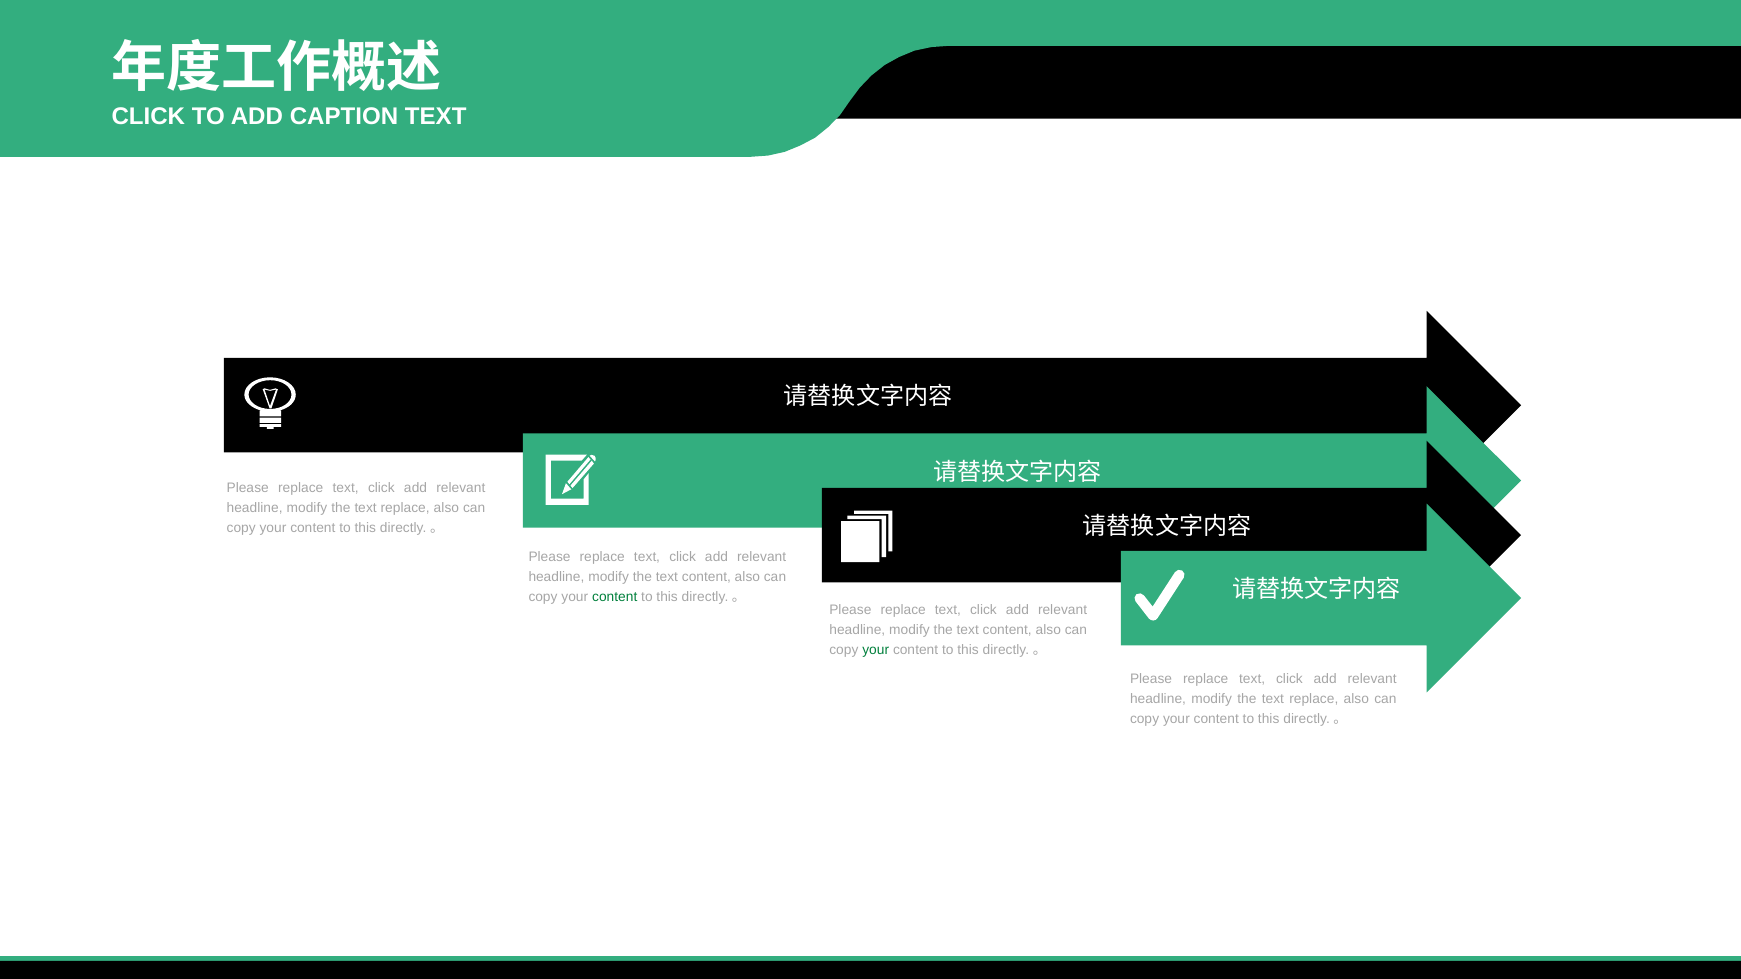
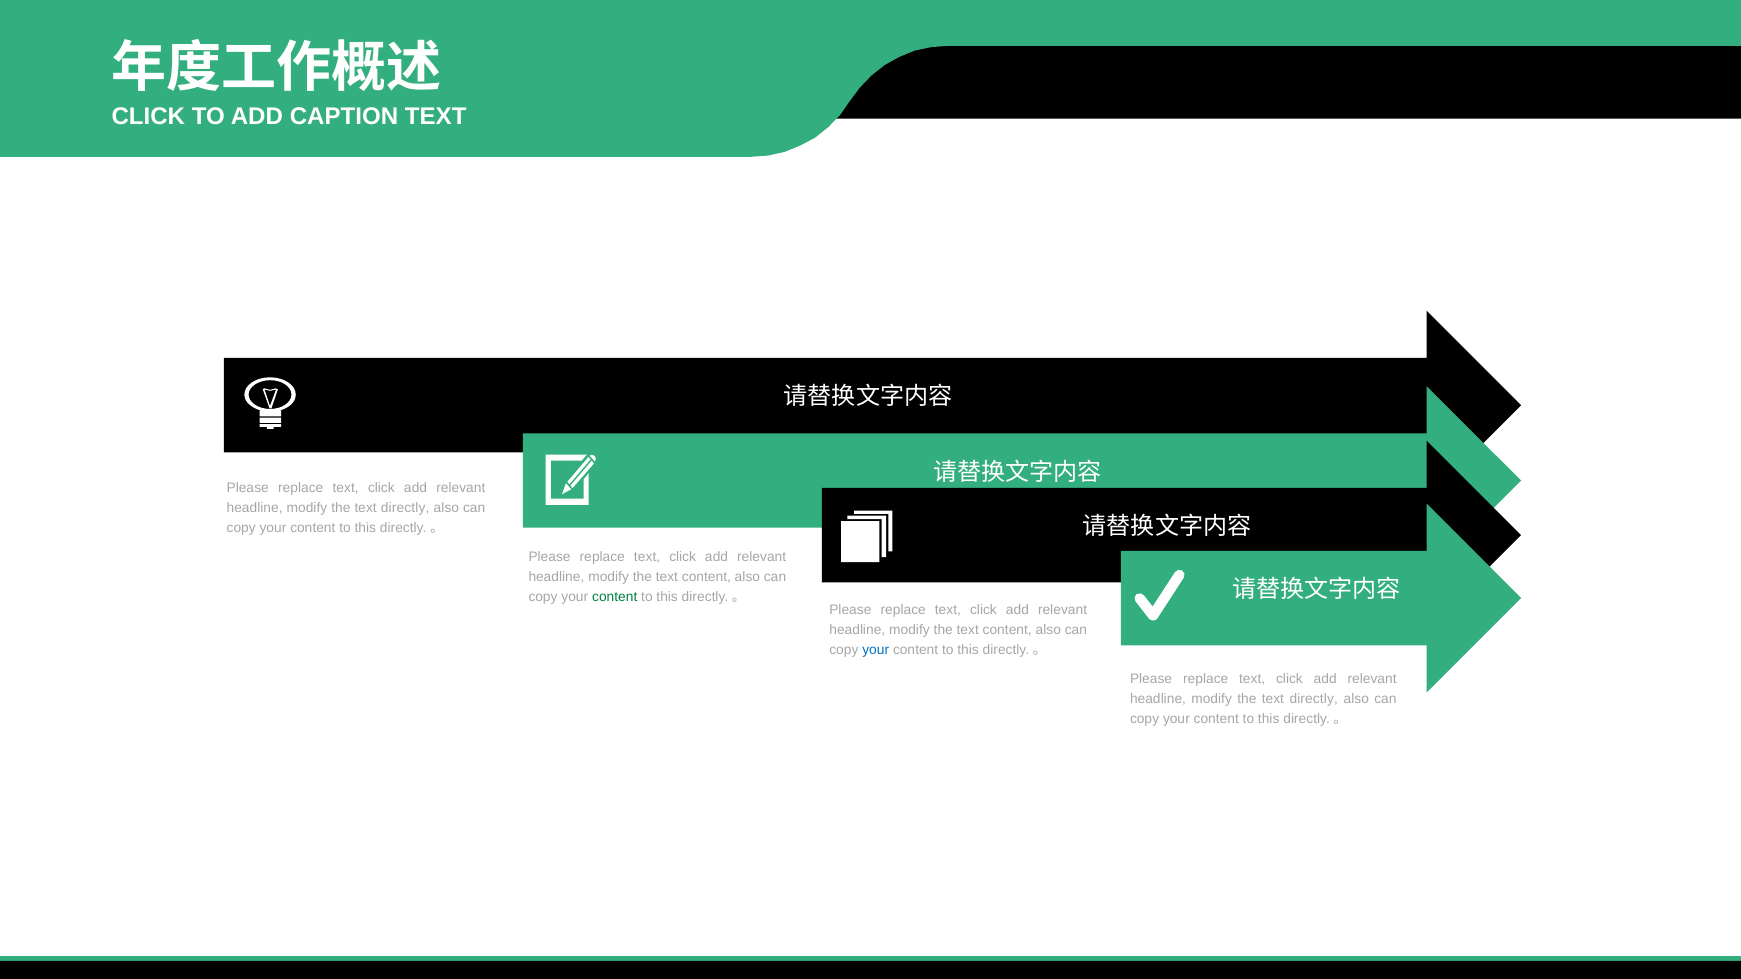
replace: replace -> directly (405, 508)
your colour: green -> blue (876, 650)
replace: replace -> directly (1314, 699)
